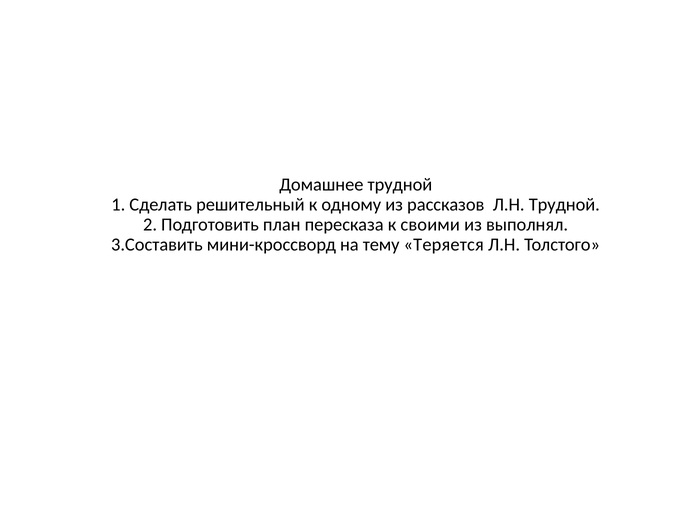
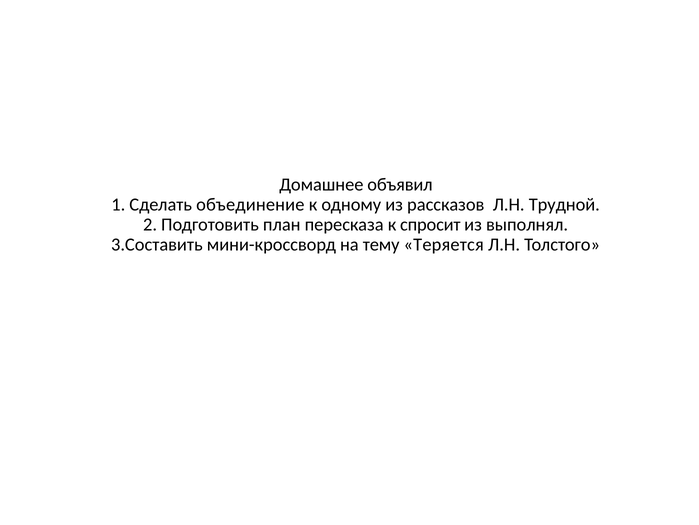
Домашнее трудной: трудной -> объявил (400, 184)
решительный: решительный -> объединение (250, 204)
своими: своими -> спросит (430, 224)
